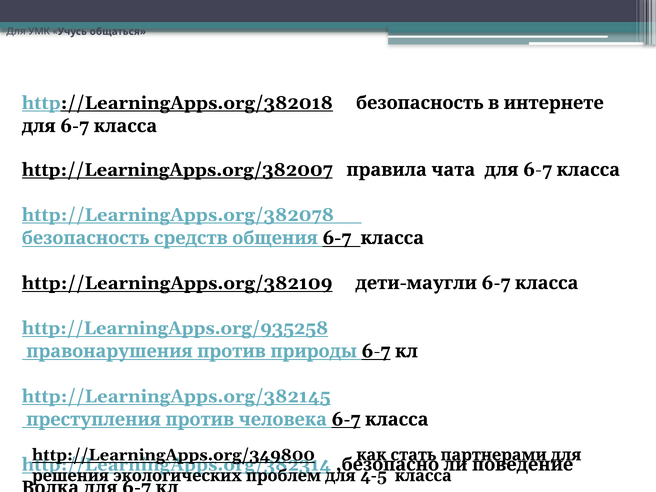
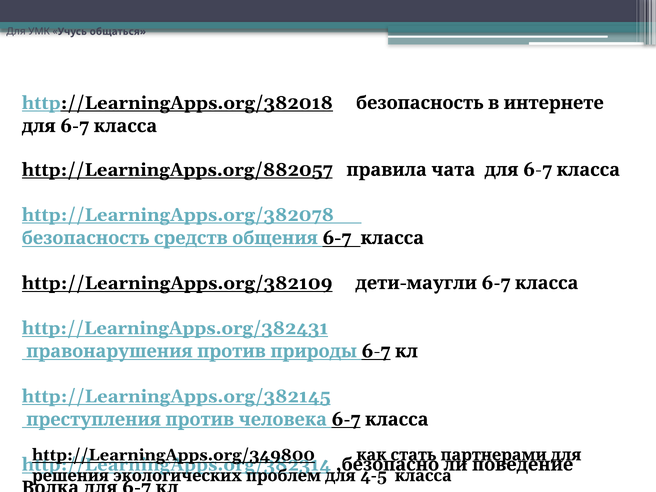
http://LearningApps.org/382007: http://LearningApps.org/382007 -> http://LearningApps.org/882057 (177, 170)
http://LearningApps.org/935258: http://LearningApps.org/935258 -> http://LearningApps.org/382431 (175, 328)
